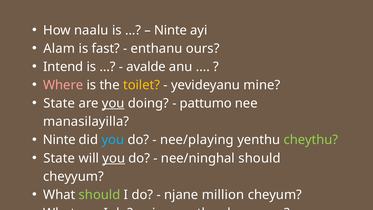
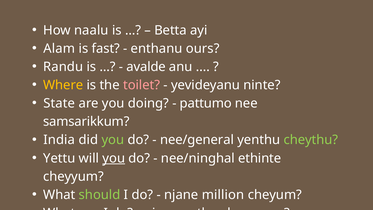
Ninte: Ninte -> Betta (171, 30)
Intend: Intend -> Randu (63, 67)
Where colour: pink -> yellow (63, 85)
toilet colour: yellow -> pink (142, 85)
mine: mine -> ninte (262, 85)
you underline: present -> none (113, 103)
manasilayilla: manasilayilla -> samsarikkum (86, 122)
Ninte: Ninte -> India (59, 140)
you colour: light blue -> light green (113, 140)
nee/playing: nee/playing -> nee/general (197, 140)
State: State -> Yettu (59, 158)
nee/ninghal should: should -> ethinte (260, 158)
